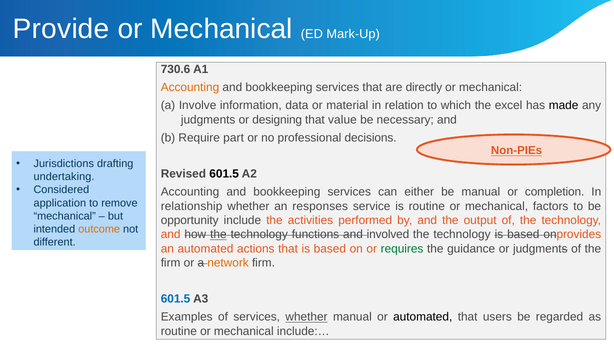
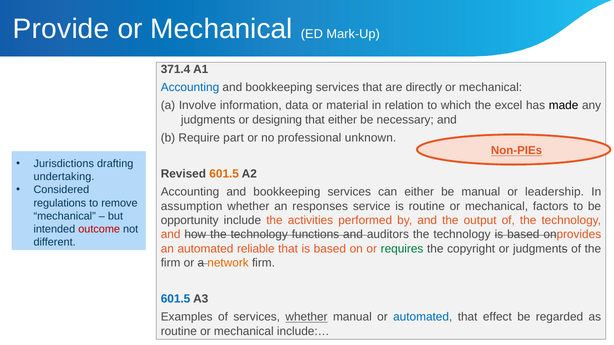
730.6: 730.6 -> 371.4 (176, 70)
Accounting colour: orange -> blue (190, 88)
that value: value -> either (343, 120)
decisions: decisions -> unknown (371, 138)
601.5 colour: black -> orange (224, 174)
completion: completion -> leadership (555, 192)
application: application -> regulations (60, 203)
relationship: relationship -> assumption (192, 206)
outcome colour: orange -> red (99, 229)
the underline: present -> none (218, 235)
involved: involved -> auditors (388, 235)
actions: actions -> reliable (256, 249)
guidance: guidance -> copyright (471, 249)
automated colour: black -> blue (423, 317)
users: users -> effect (497, 317)
